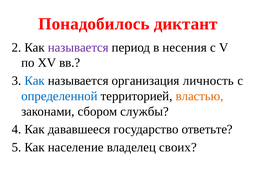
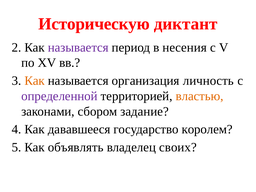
Понадобилось: Понадобилось -> Историческую (94, 24)
Как colour: blue -> orange (35, 81)
определенной colour: blue -> purple (59, 96)
службы: службы -> задание (145, 111)
ответьте: ответьте -> королем (207, 129)
население: население -> объявлять (76, 147)
